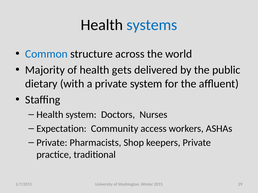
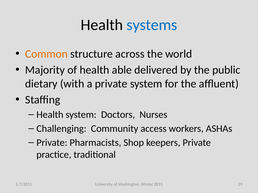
Common colour: blue -> orange (46, 54)
gets: gets -> able (122, 70)
Expectation: Expectation -> Challenging (61, 129)
